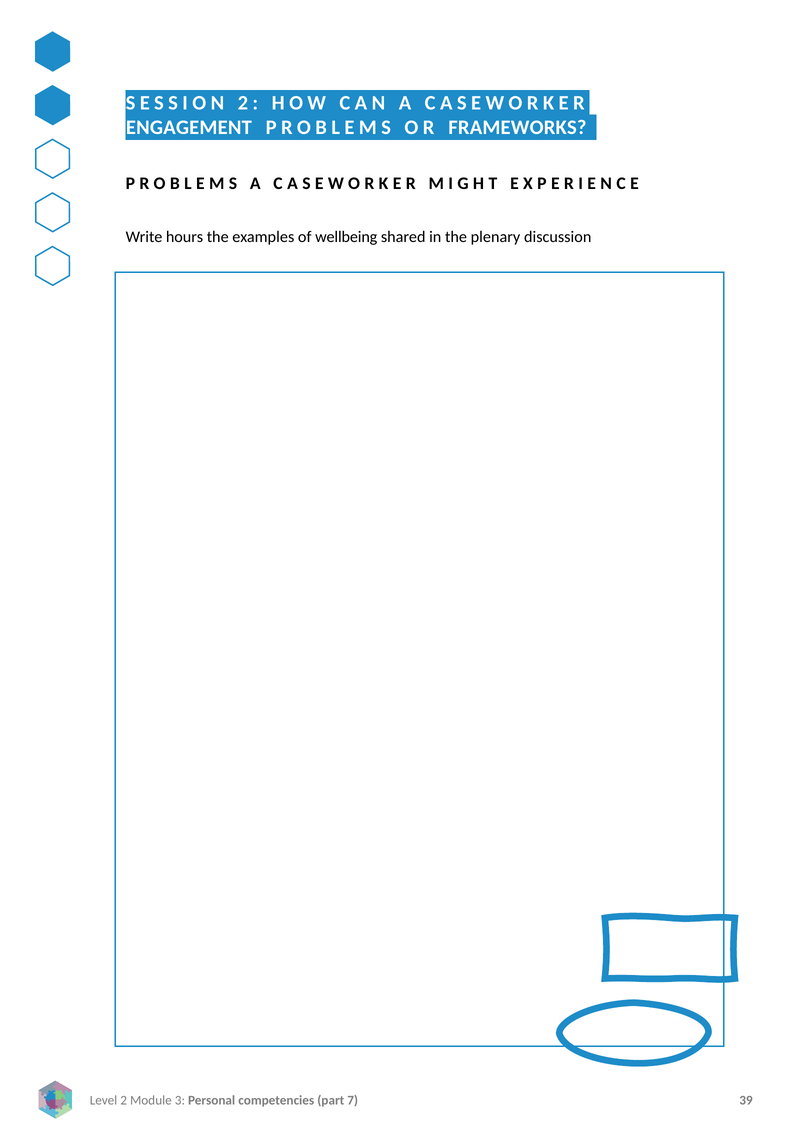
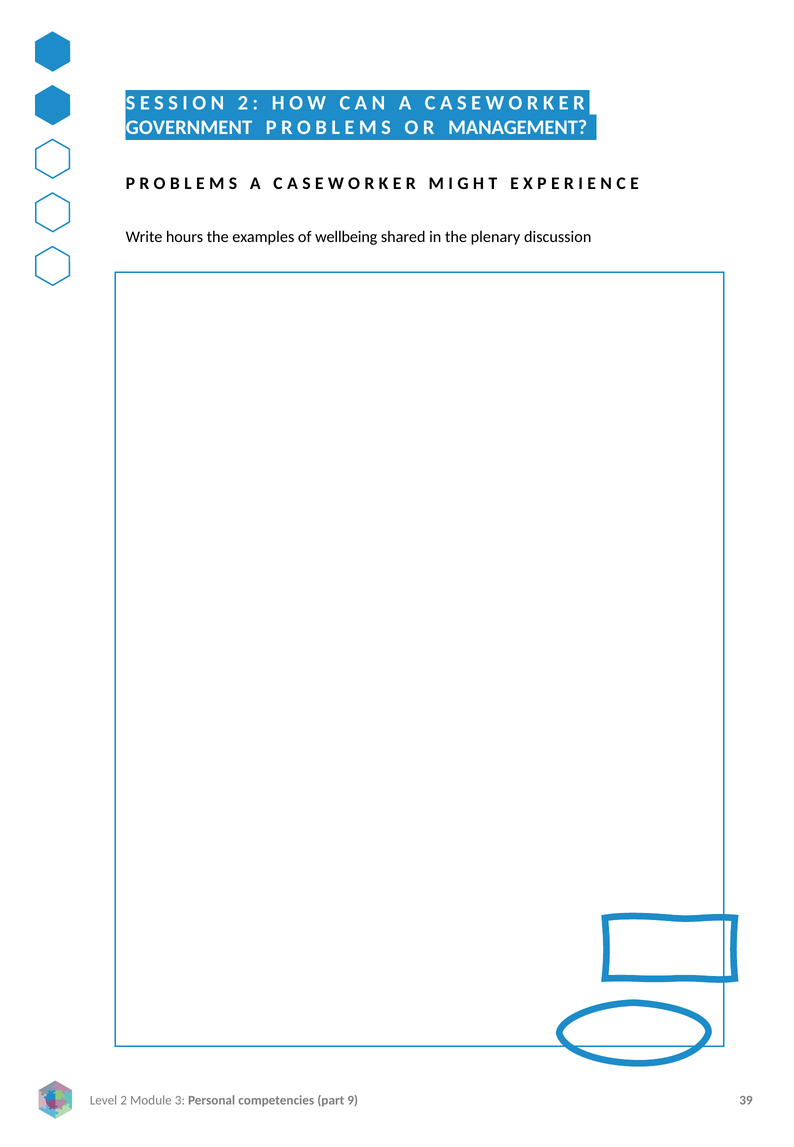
ENGAGEMENT: ENGAGEMENT -> GOVERNMENT (189, 127)
FRAMEWORKS: FRAMEWORKS -> MANAGEMENT (518, 127)
7: 7 -> 9 (353, 1100)
